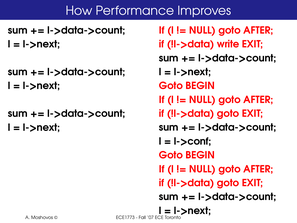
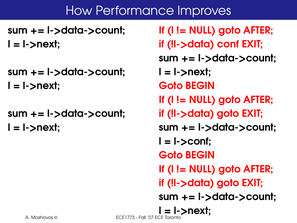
write: write -> conf (228, 44)
